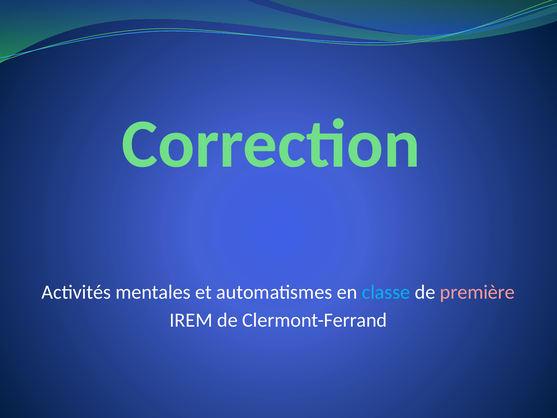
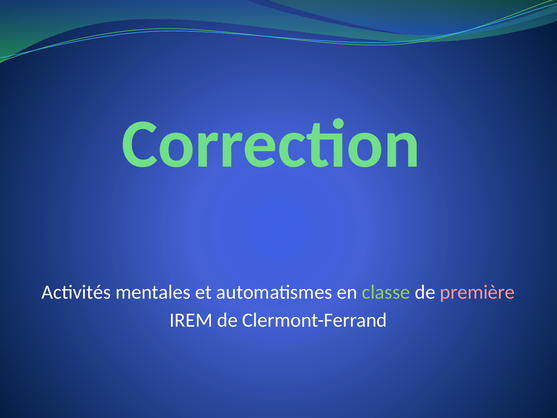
classe colour: light blue -> light green (386, 292)
